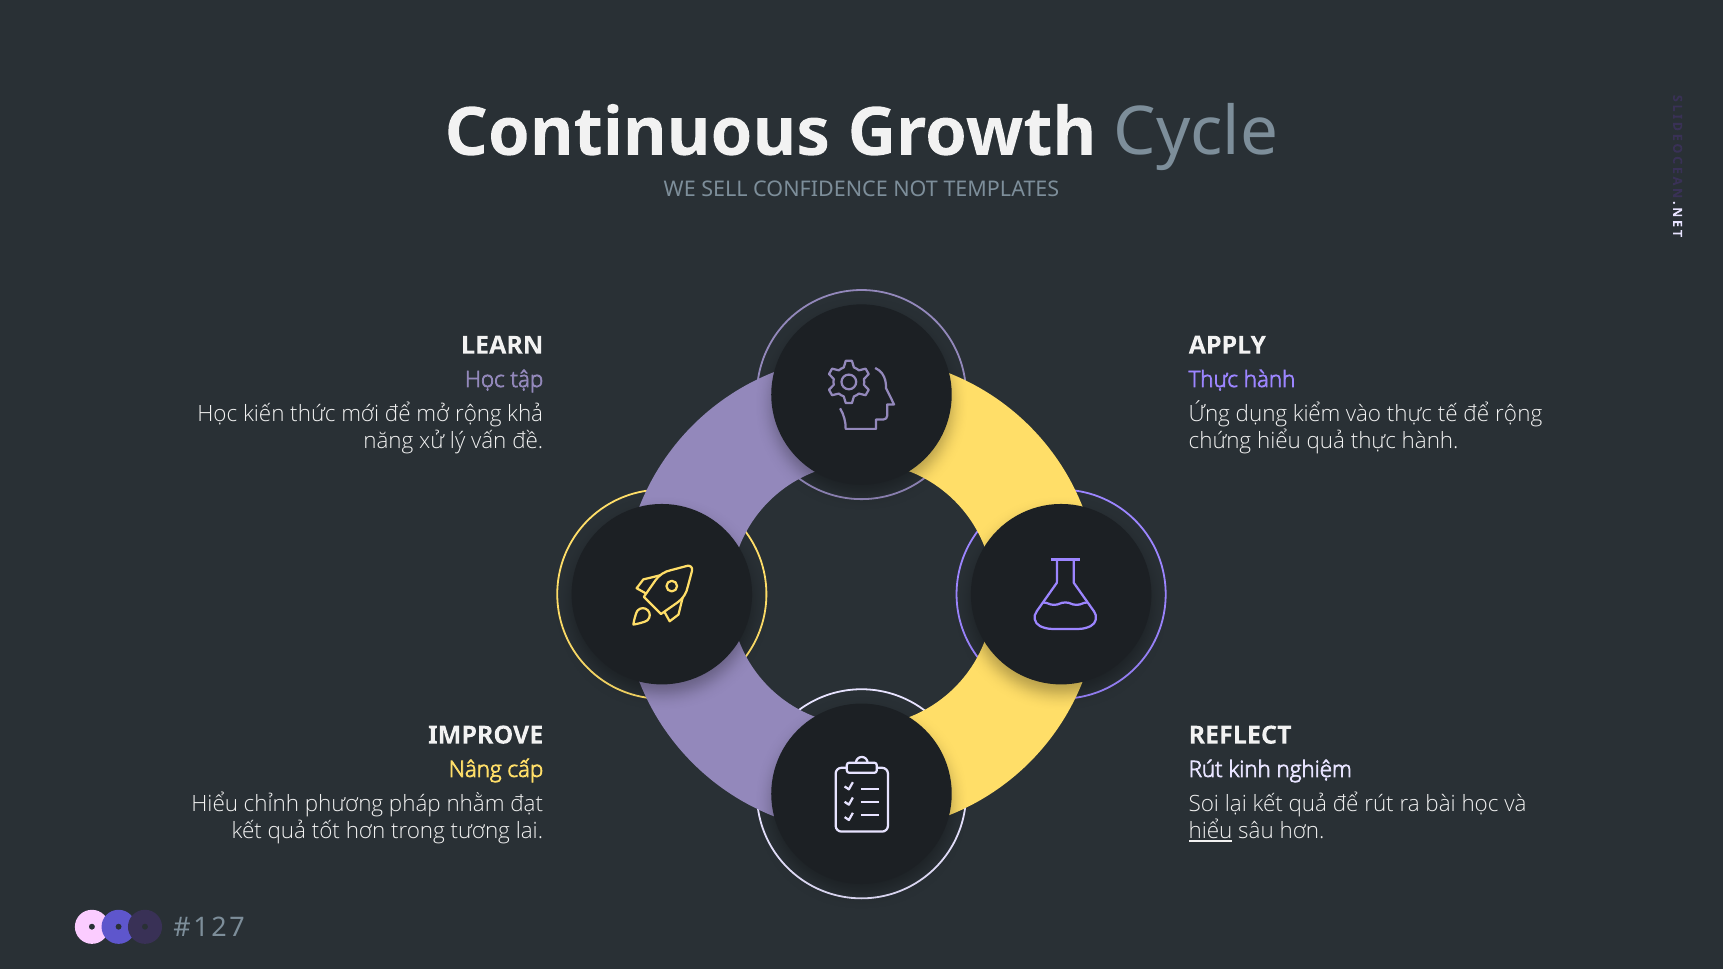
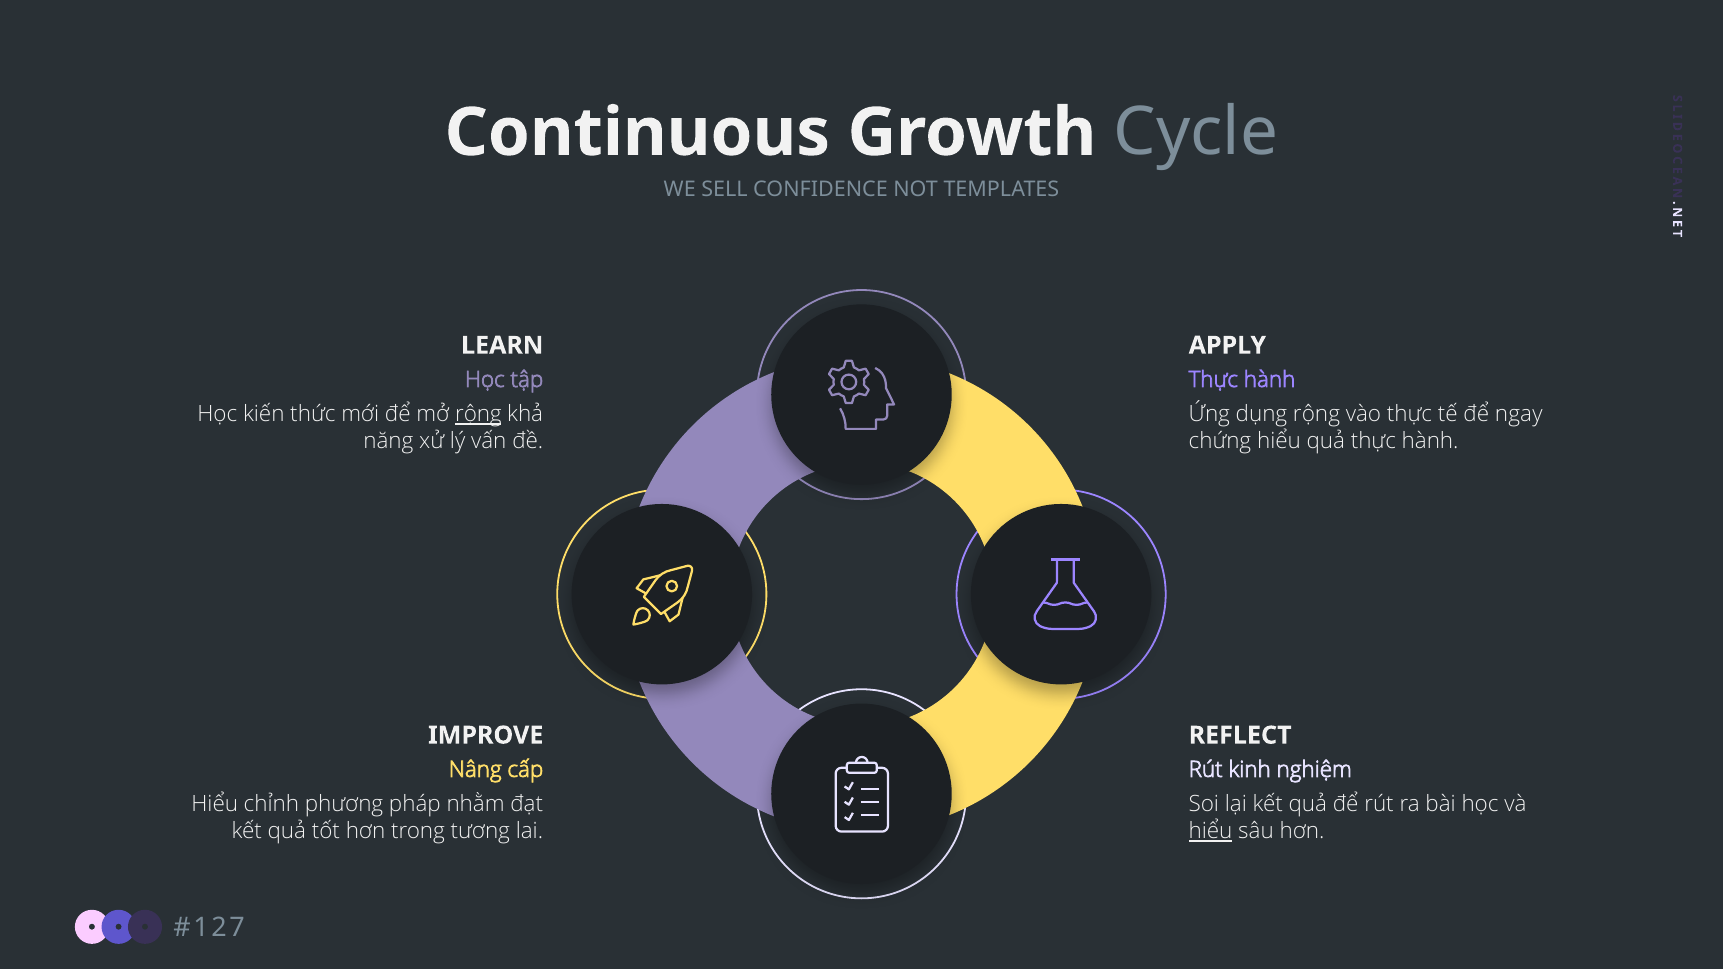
rộng underline: none -> present (478, 415)
dụng kiểm: kiểm -> rộng (1316, 415)
để rộng: rộng -> ngay (1519, 415)
